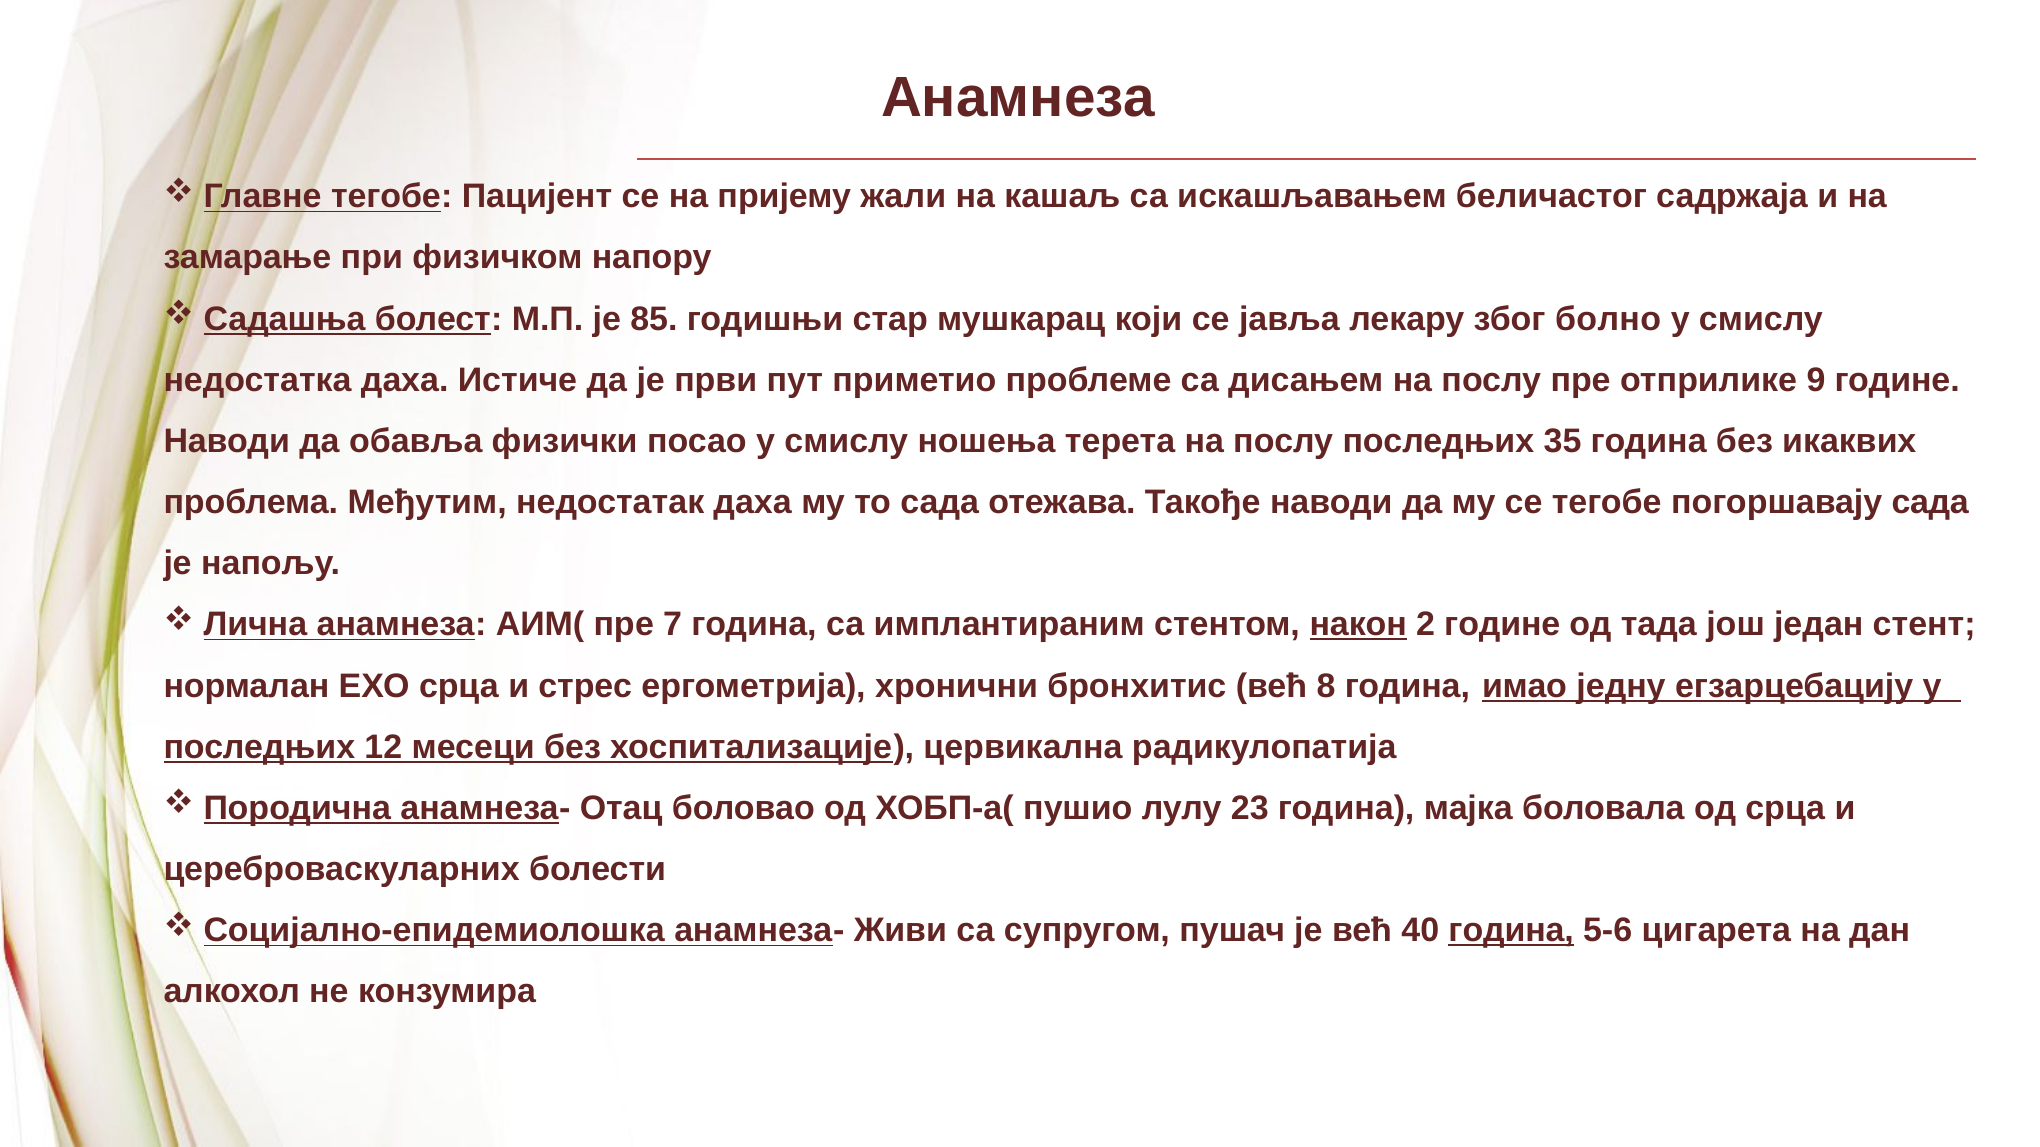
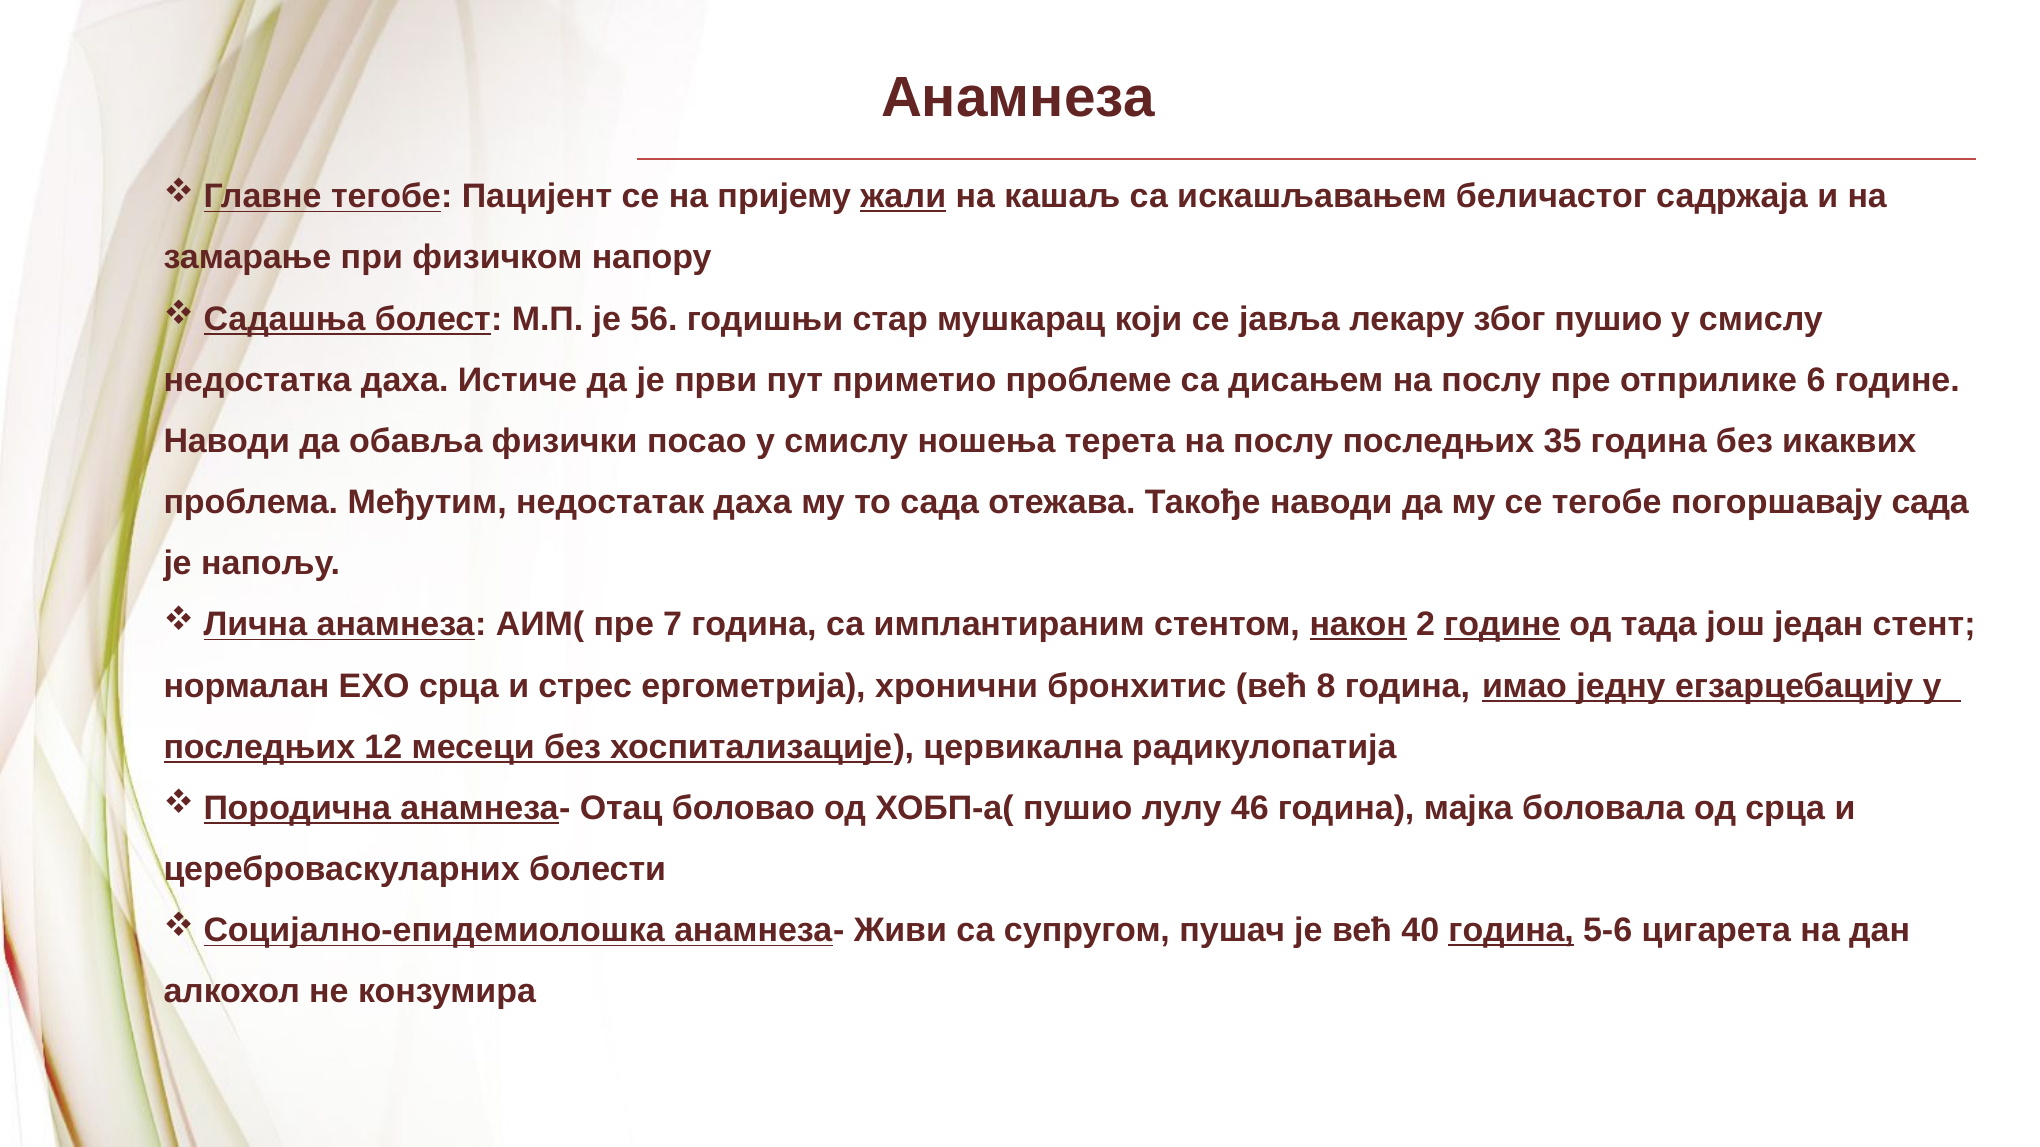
жали underline: none -> present (903, 197)
85: 85 -> 56 (654, 319)
због болно: болно -> пушио (1608, 319)
9: 9 -> 6 (1816, 380)
године underline: none -> present (1502, 625)
23: 23 -> 46 (1250, 809)
